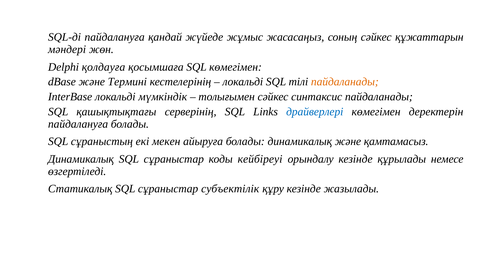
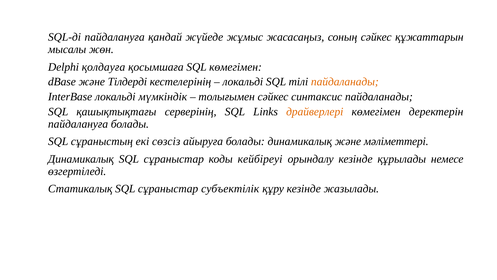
мәндері: мәндері -> мысалы (67, 49)
Термині: Термині -> Тілдерді (127, 82)
драйверлері colour: blue -> orange (315, 111)
мекен: мекен -> сөзсіз (166, 141)
қамтамасыз: қамтамасыз -> мәліметтері (396, 141)
